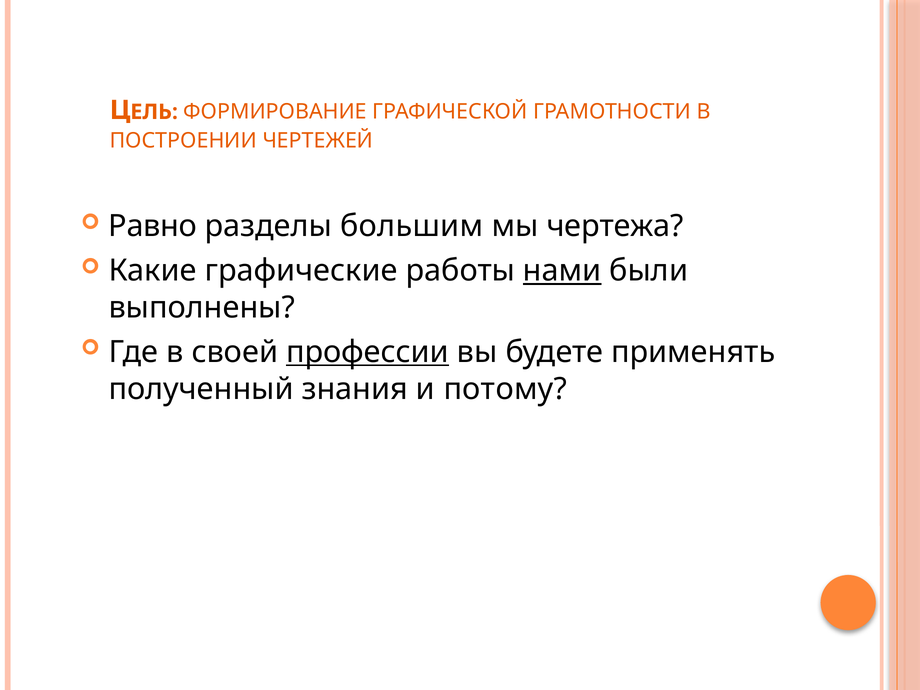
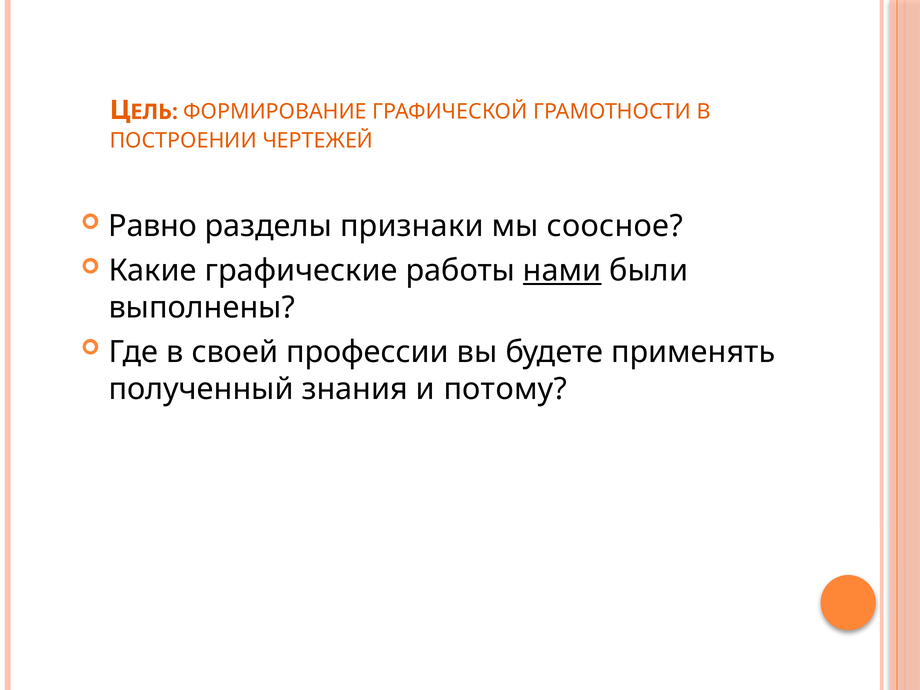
большим: большим -> признаки (412, 226)
чертежа: чертежа -> соосное (615, 226)
профессии underline: present -> none (368, 352)
